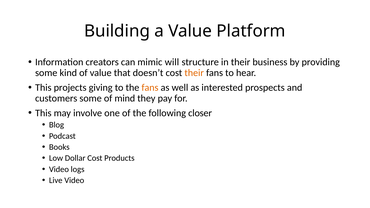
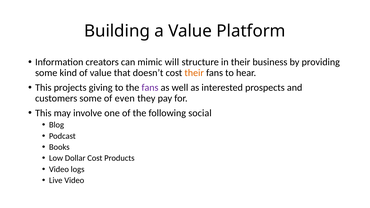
fans colour: orange -> purple (150, 88)
mind: mind -> even (125, 98)
closer: closer -> social (200, 113)
